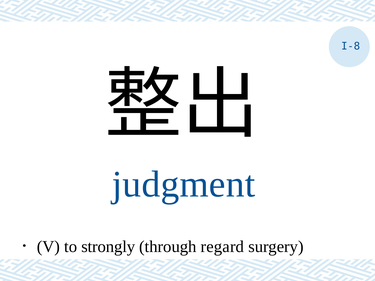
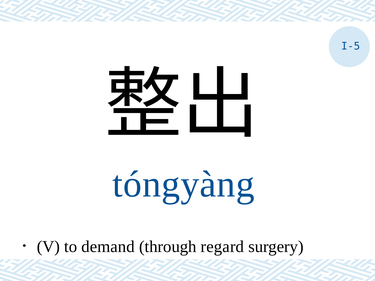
I-8: I-8 -> I-5 (351, 46)
judgment: judgment -> tóngyàng (183, 184)
strongly: strongly -> demand (108, 247)
